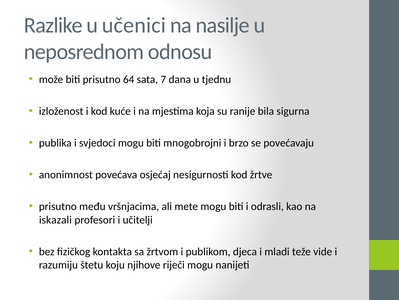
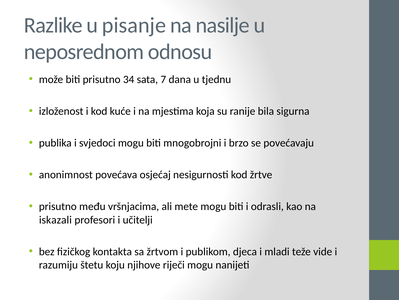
učenici: učenici -> pisanje (134, 25)
64: 64 -> 34 (129, 79)
